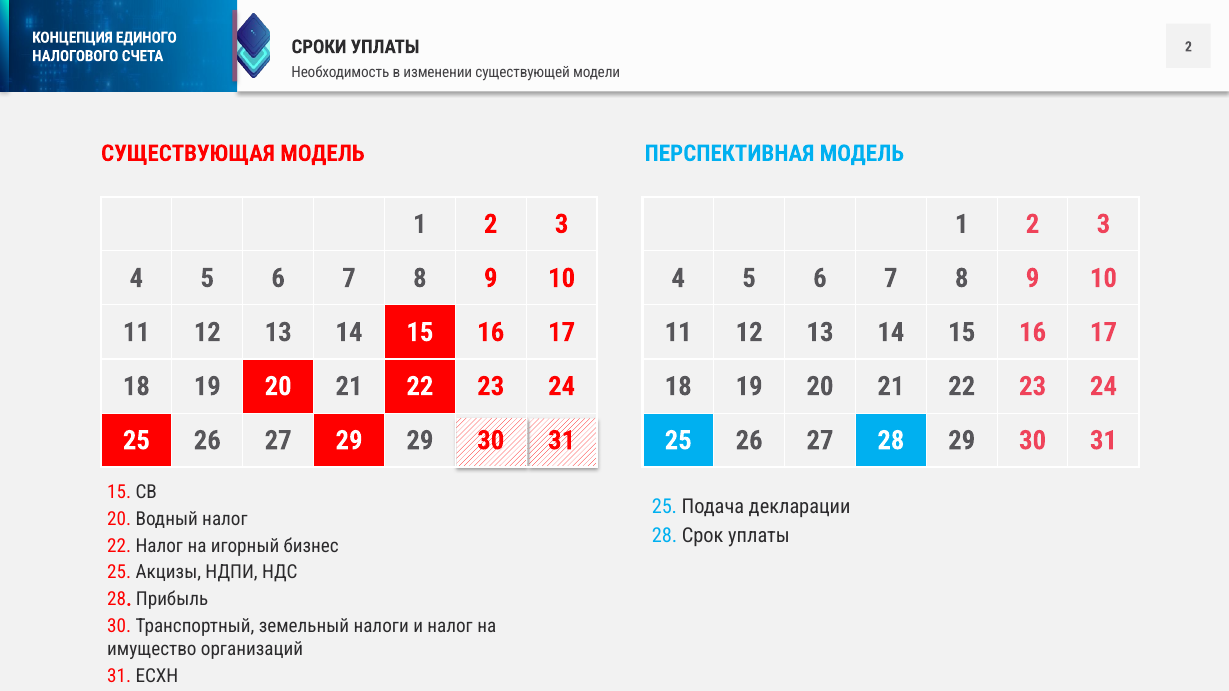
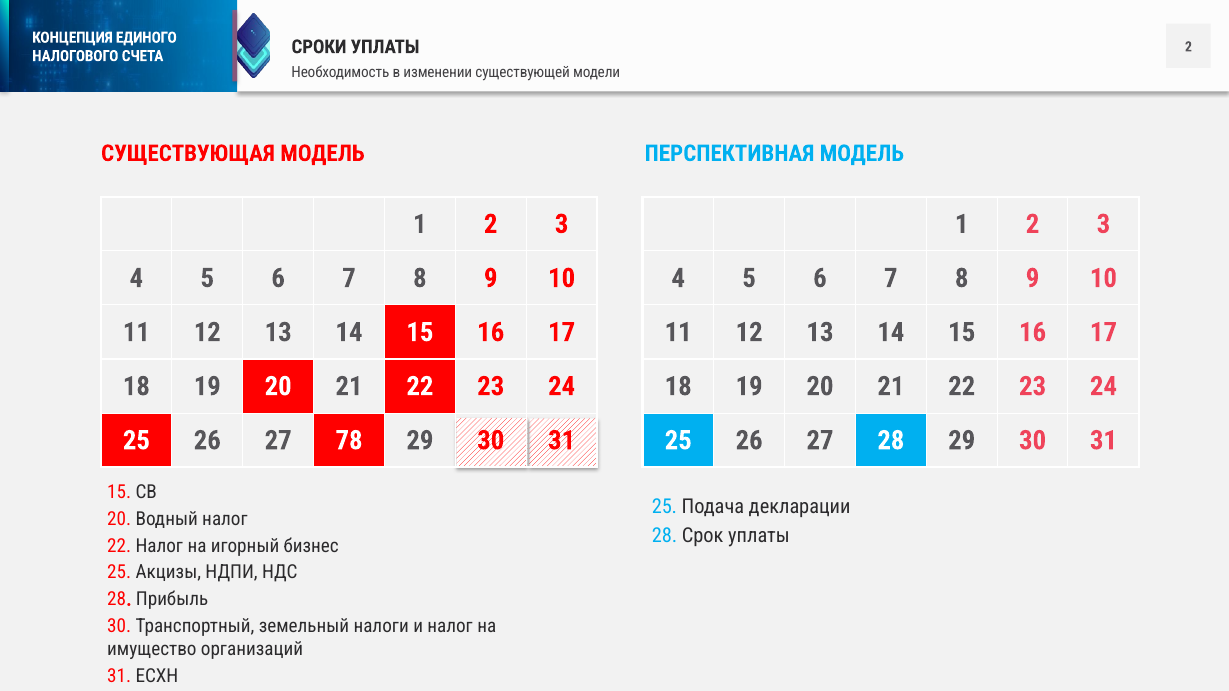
27 29: 29 -> 78 (349, 441)
